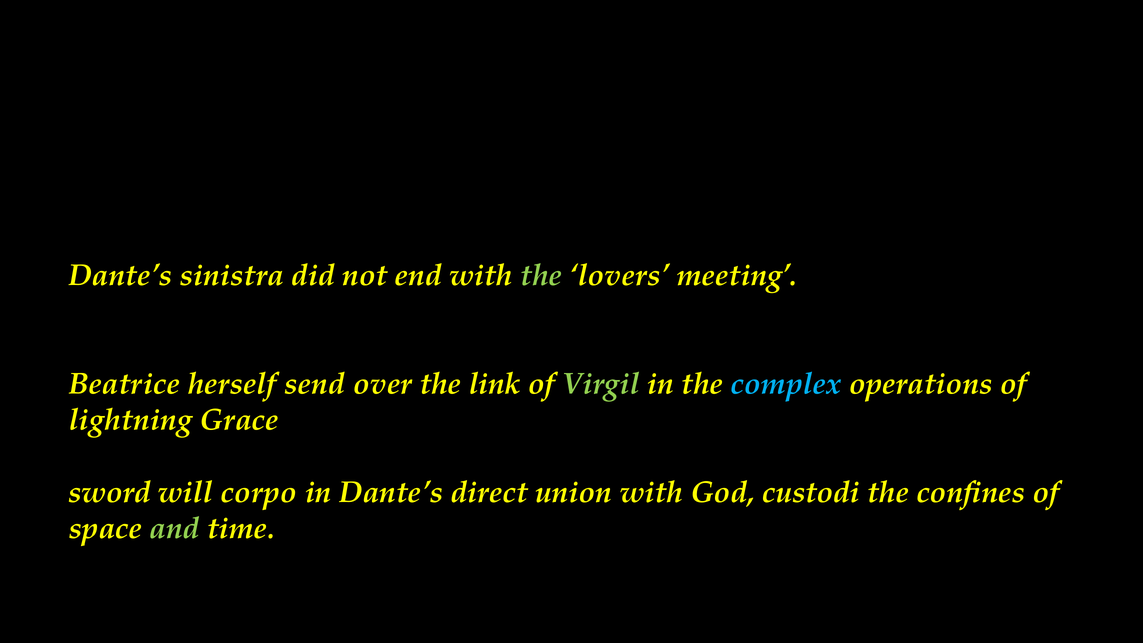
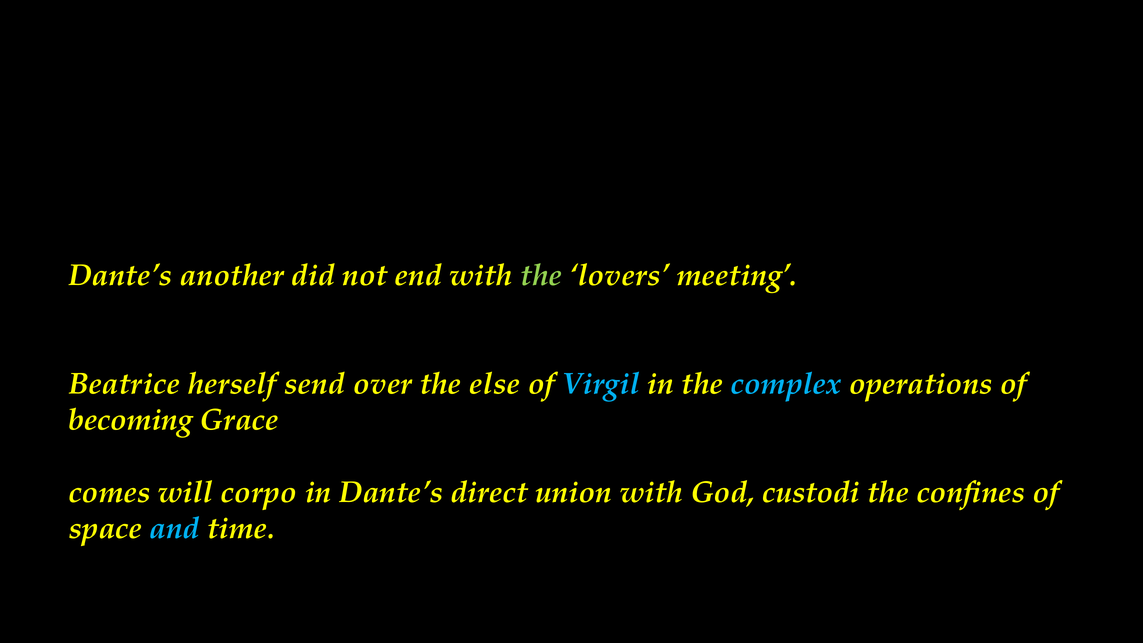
sinistra: sinistra -> another (232, 275)
link: link -> else (495, 384)
Virgil colour: light green -> light blue (601, 384)
lightning: lightning -> becoming (131, 420)
sword: sword -> comes (110, 492)
and colour: light green -> light blue (175, 528)
